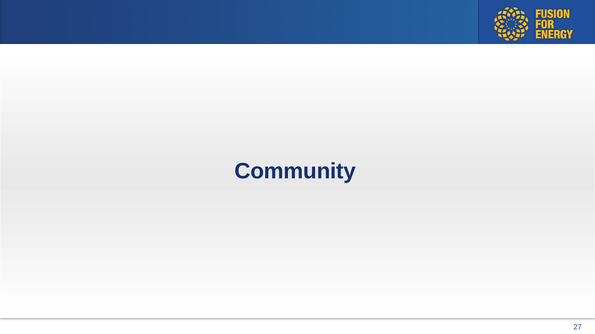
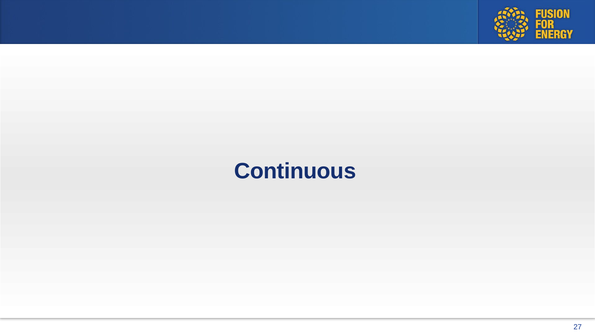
Community: Community -> Continuous (295, 172)
